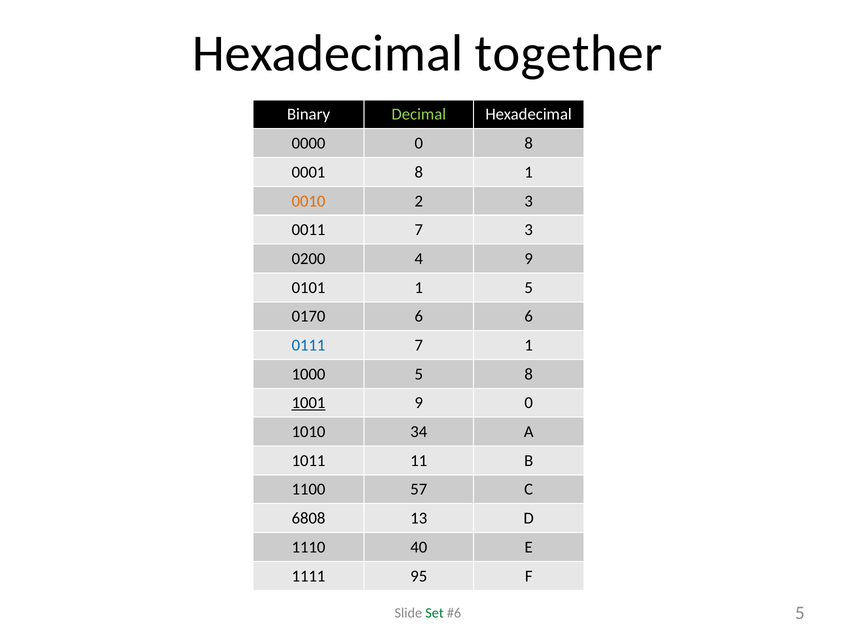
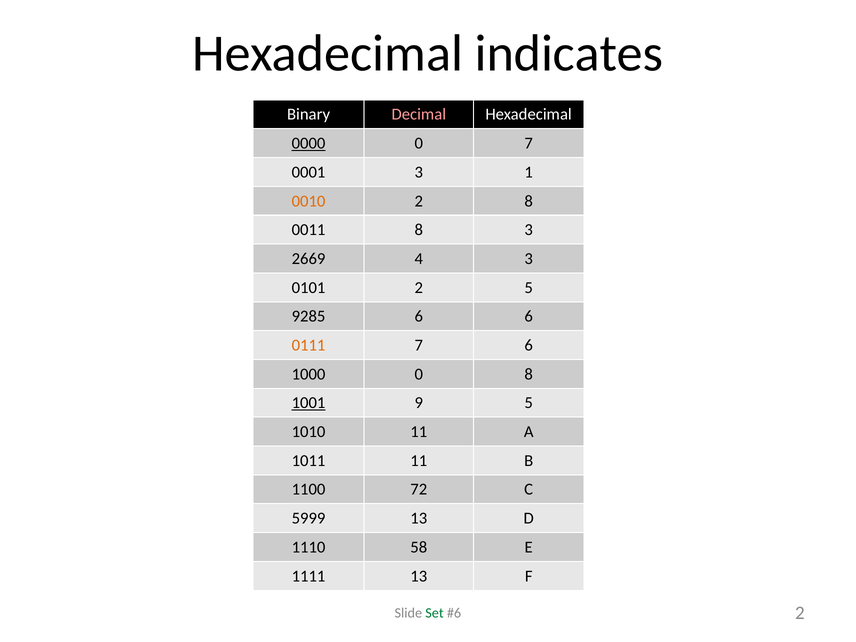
together: together -> indicates (569, 54)
Decimal colour: light green -> pink (419, 114)
0000 underline: none -> present (309, 143)
0 8: 8 -> 7 (529, 143)
0001 8: 8 -> 3 (419, 172)
2 3: 3 -> 8 (529, 201)
0011 7: 7 -> 8 (419, 230)
0200: 0200 -> 2669 (309, 259)
4 9: 9 -> 3 (529, 259)
0101 1: 1 -> 2 (419, 288)
0170: 0170 -> 9285 (309, 316)
0111 colour: blue -> orange (309, 345)
7 1: 1 -> 6 (529, 345)
1000 5: 5 -> 0 (419, 374)
9 0: 0 -> 5 (529, 403)
1010 34: 34 -> 11 (419, 432)
57: 57 -> 72 (419, 490)
6808: 6808 -> 5999 (309, 518)
40: 40 -> 58 (419, 547)
1111 95: 95 -> 13 (419, 576)
5: 5 -> 2 (800, 613)
